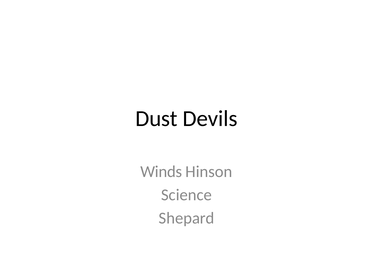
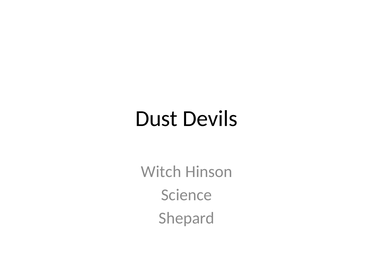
Winds: Winds -> Witch (161, 171)
